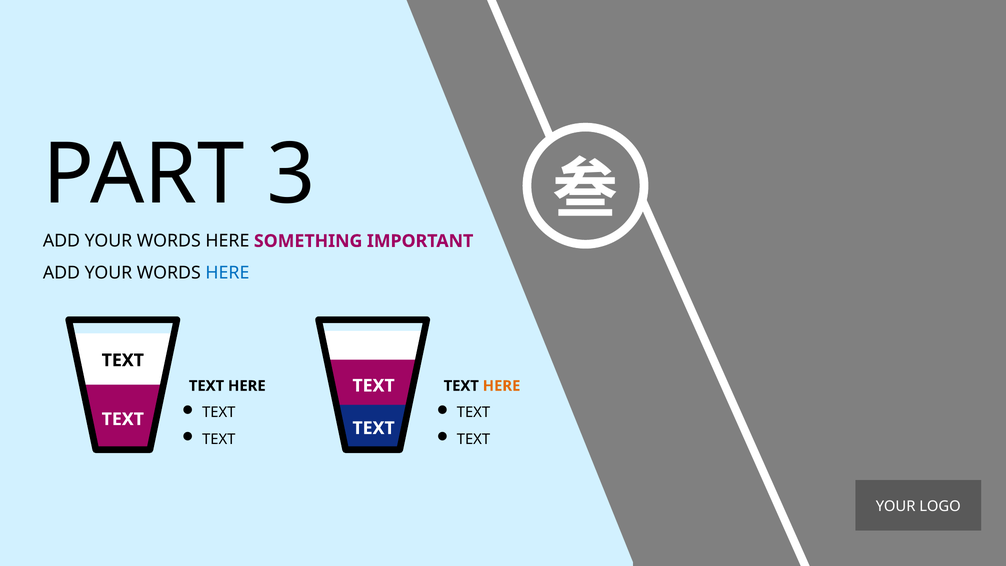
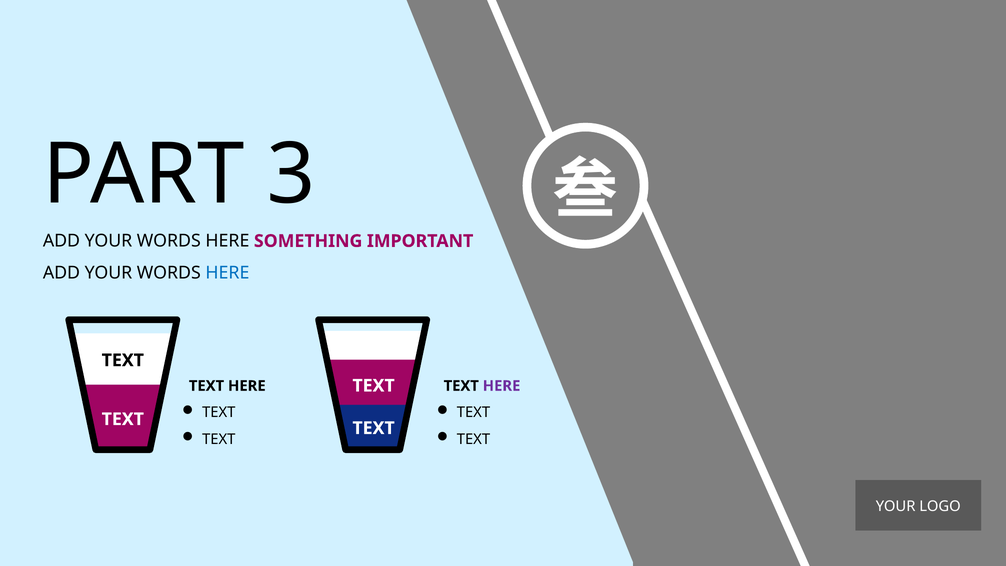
HERE colour: orange -> purple (502, 386)
